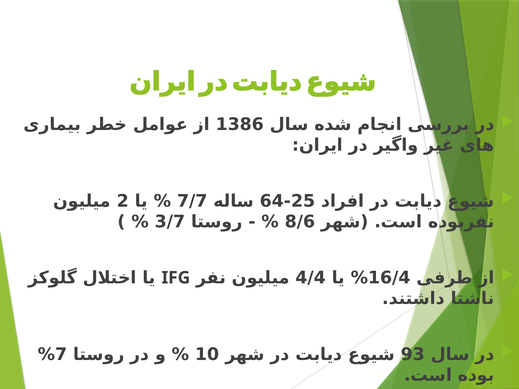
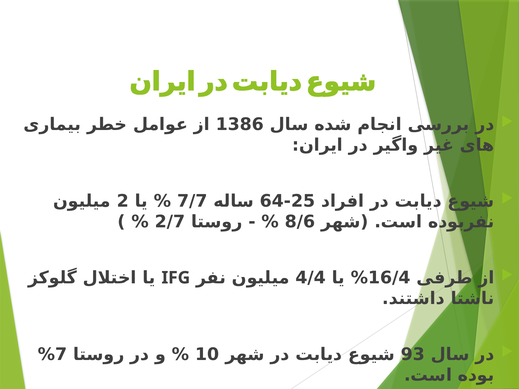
3/7: 3/7 -> 2/7 (170, 222)
